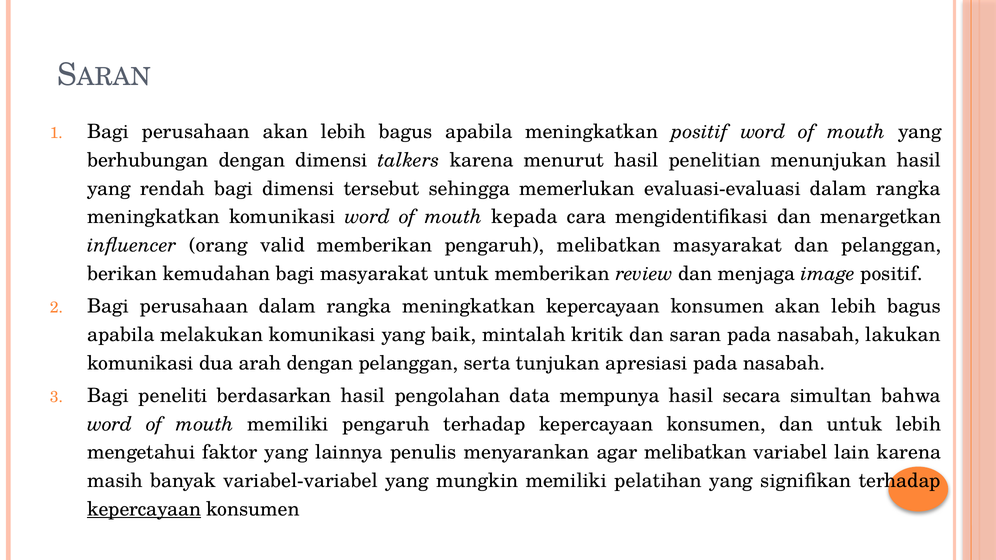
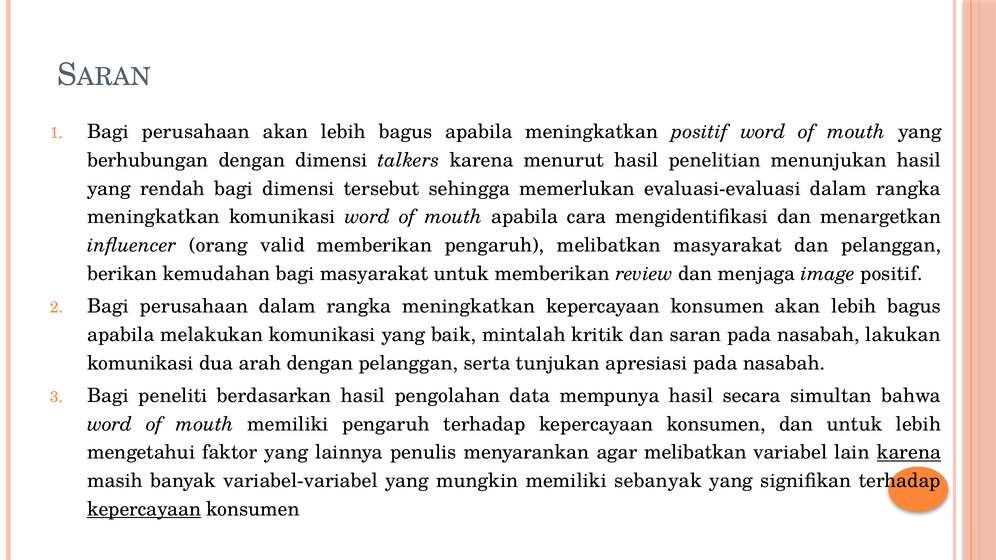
mouth kepada: kepada -> apabila (525, 217)
karena underline: none -> present (909, 453)
pelatihan: pelatihan -> sebanyak (658, 481)
